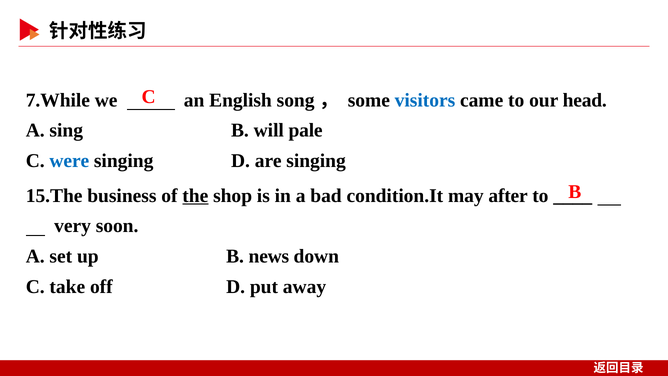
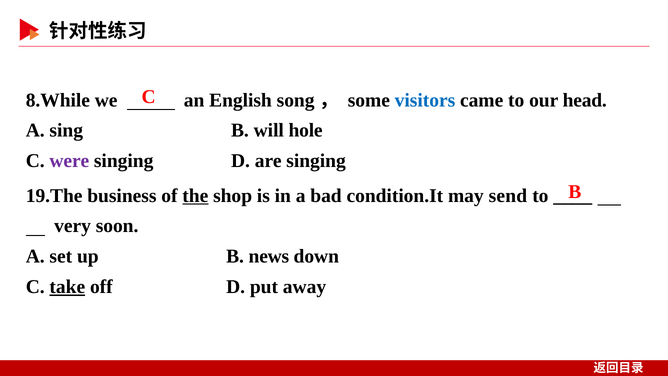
7.While: 7.While -> 8.While (58, 100)
pale: pale -> hole (306, 130)
were colour: blue -> purple (69, 161)
15.The: 15.The -> 19.The (54, 195)
after: after -> send (508, 195)
take underline: none -> present (67, 287)
